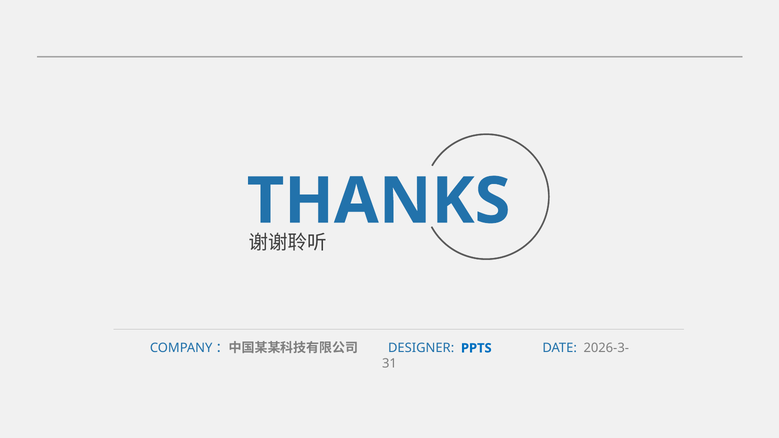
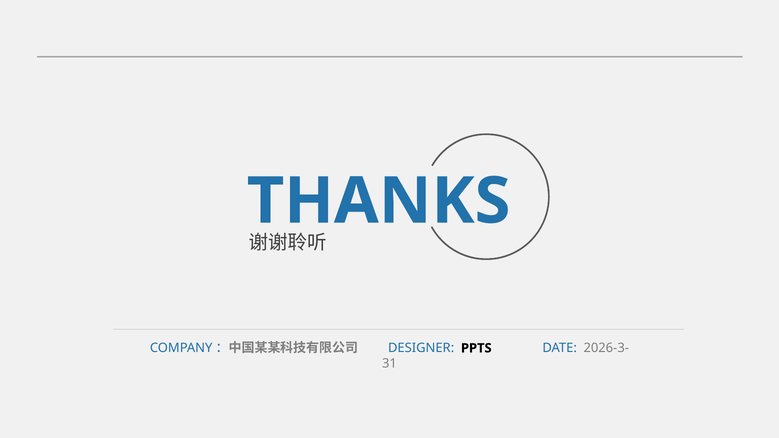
PPTS colour: blue -> black (476, 348)
